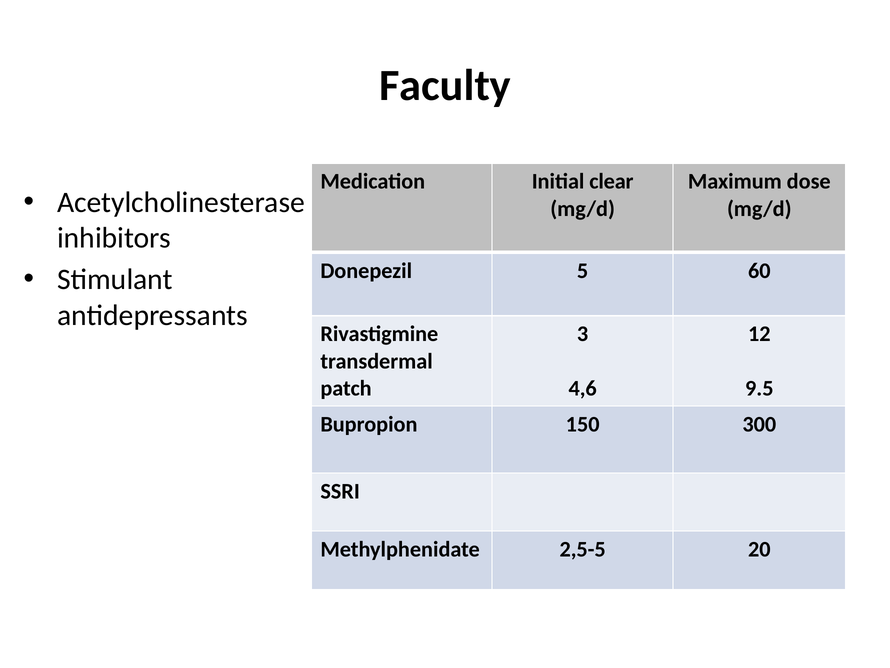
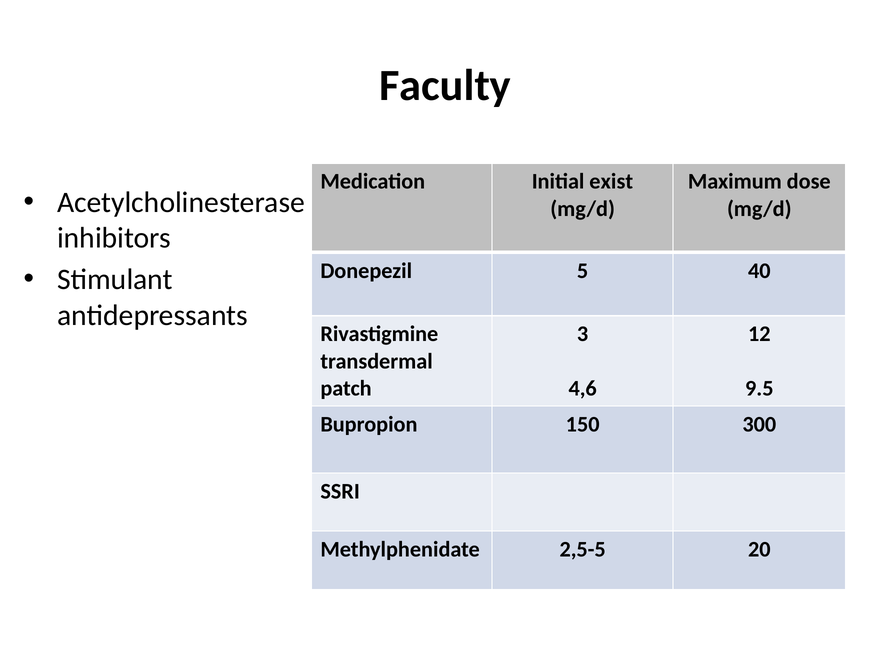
clear: clear -> exist (611, 181)
60: 60 -> 40 (759, 270)
